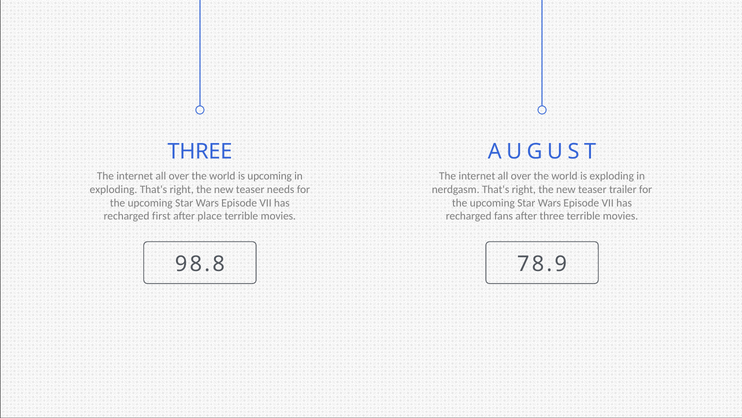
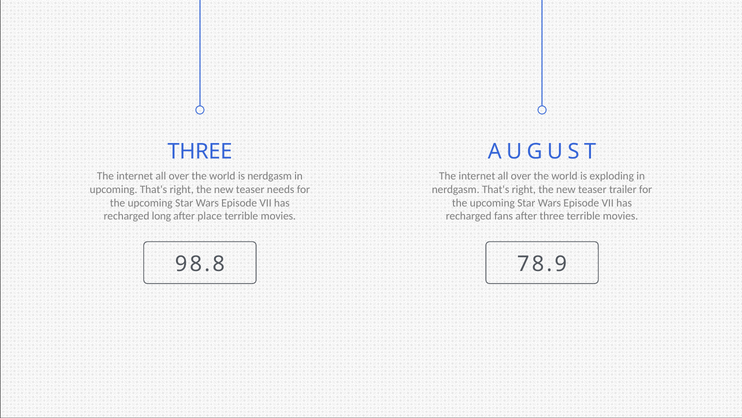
is upcoming: upcoming -> nerdgasm (270, 176)
exploding: exploding -> upcoming (114, 189)
first: first -> long (161, 216)
